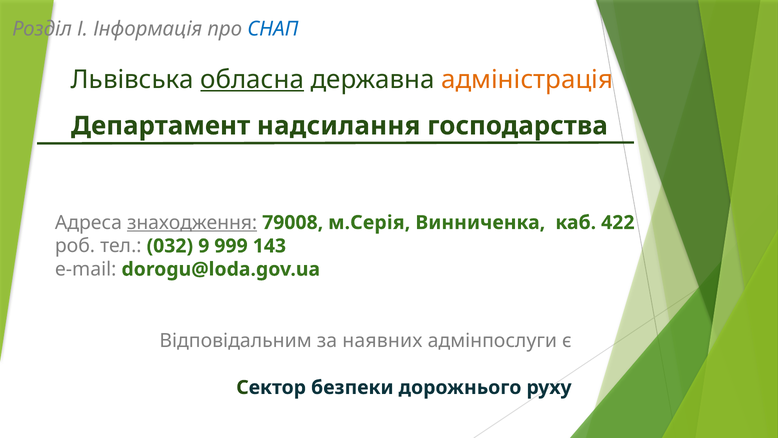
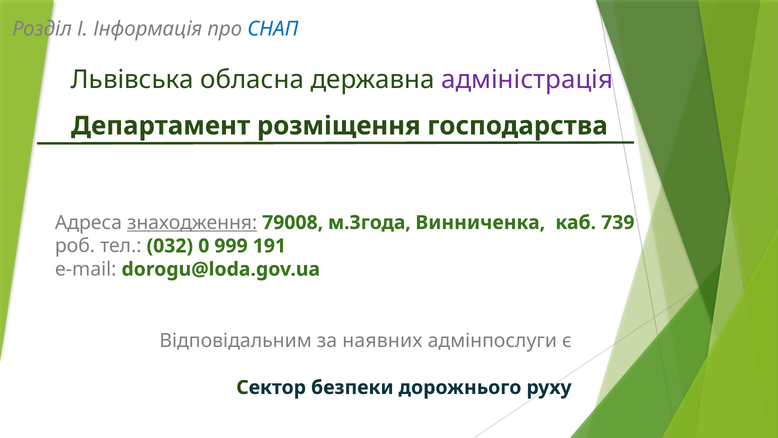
обласна underline: present -> none (252, 80)
адміністрація colour: orange -> purple (527, 80)
надсилання: надсилання -> розміщення (339, 126)
м.Серія: м.Серія -> м.Згода (369, 222)
422: 422 -> 739 (618, 222)
9: 9 -> 0 (204, 246)
143: 143 -> 191 (269, 246)
